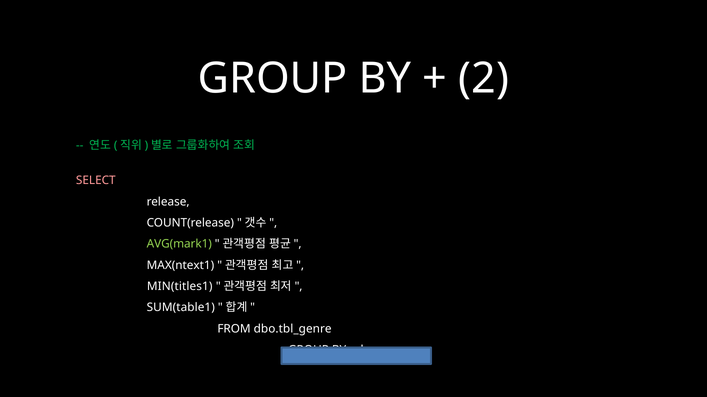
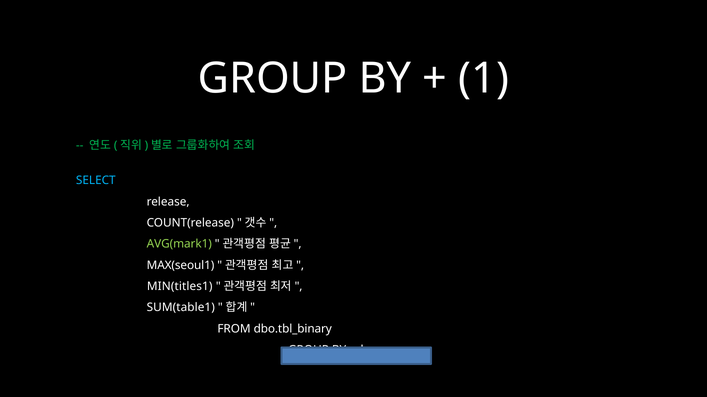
2: 2 -> 1 (484, 79)
SELECT colour: pink -> light blue (96, 181)
MAX(ntext1: MAX(ntext1 -> MAX(seoul1 (181, 266)
dbo.tbl_genre: dbo.tbl_genre -> dbo.tbl_binary (293, 329)
